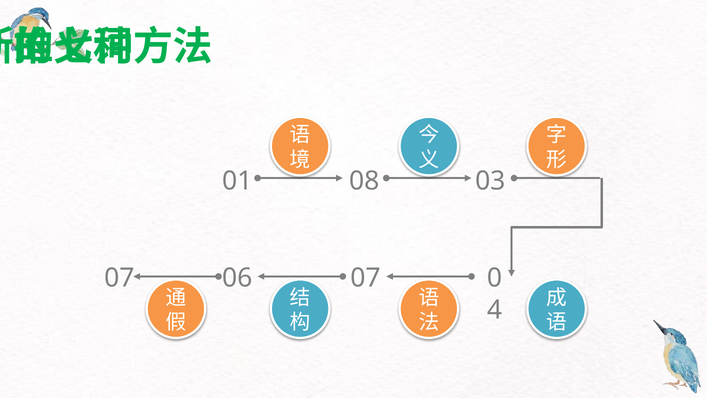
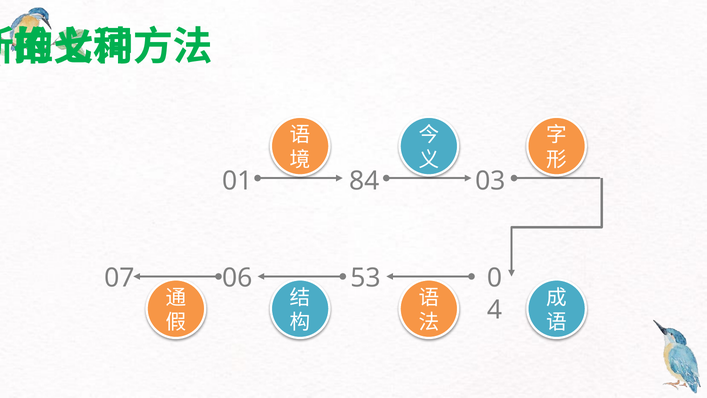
08: 08 -> 84 (364, 181)
07 07: 07 -> 53 (365, 278)
